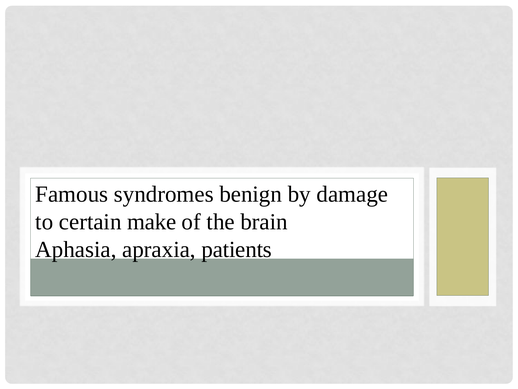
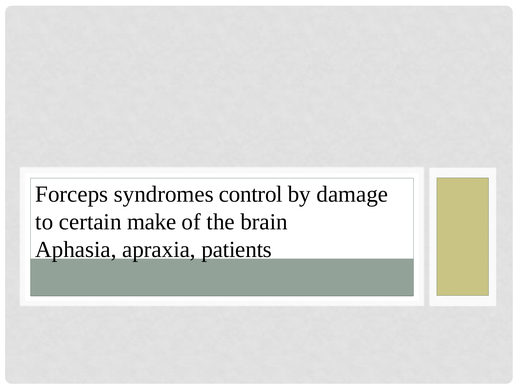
Famous: Famous -> Forceps (72, 194)
benign: benign -> control (251, 194)
